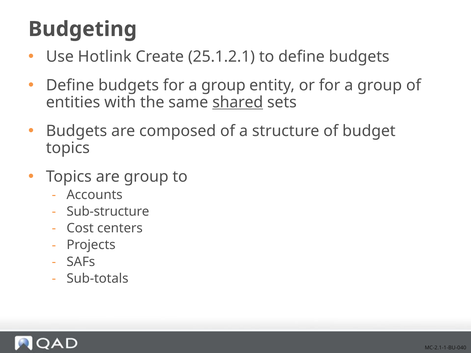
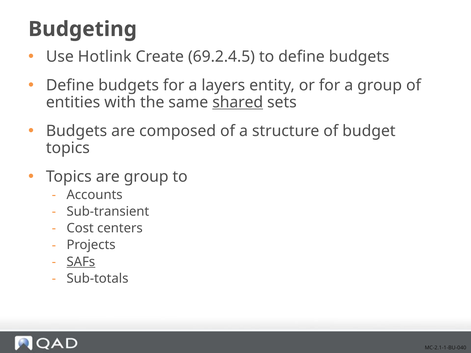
25.1.2.1: 25.1.2.1 -> 69.2.4.5 (221, 57)
budgets for a group: group -> layers (223, 85)
Sub-structure: Sub-structure -> Sub-transient (108, 212)
SAFs underline: none -> present (81, 262)
